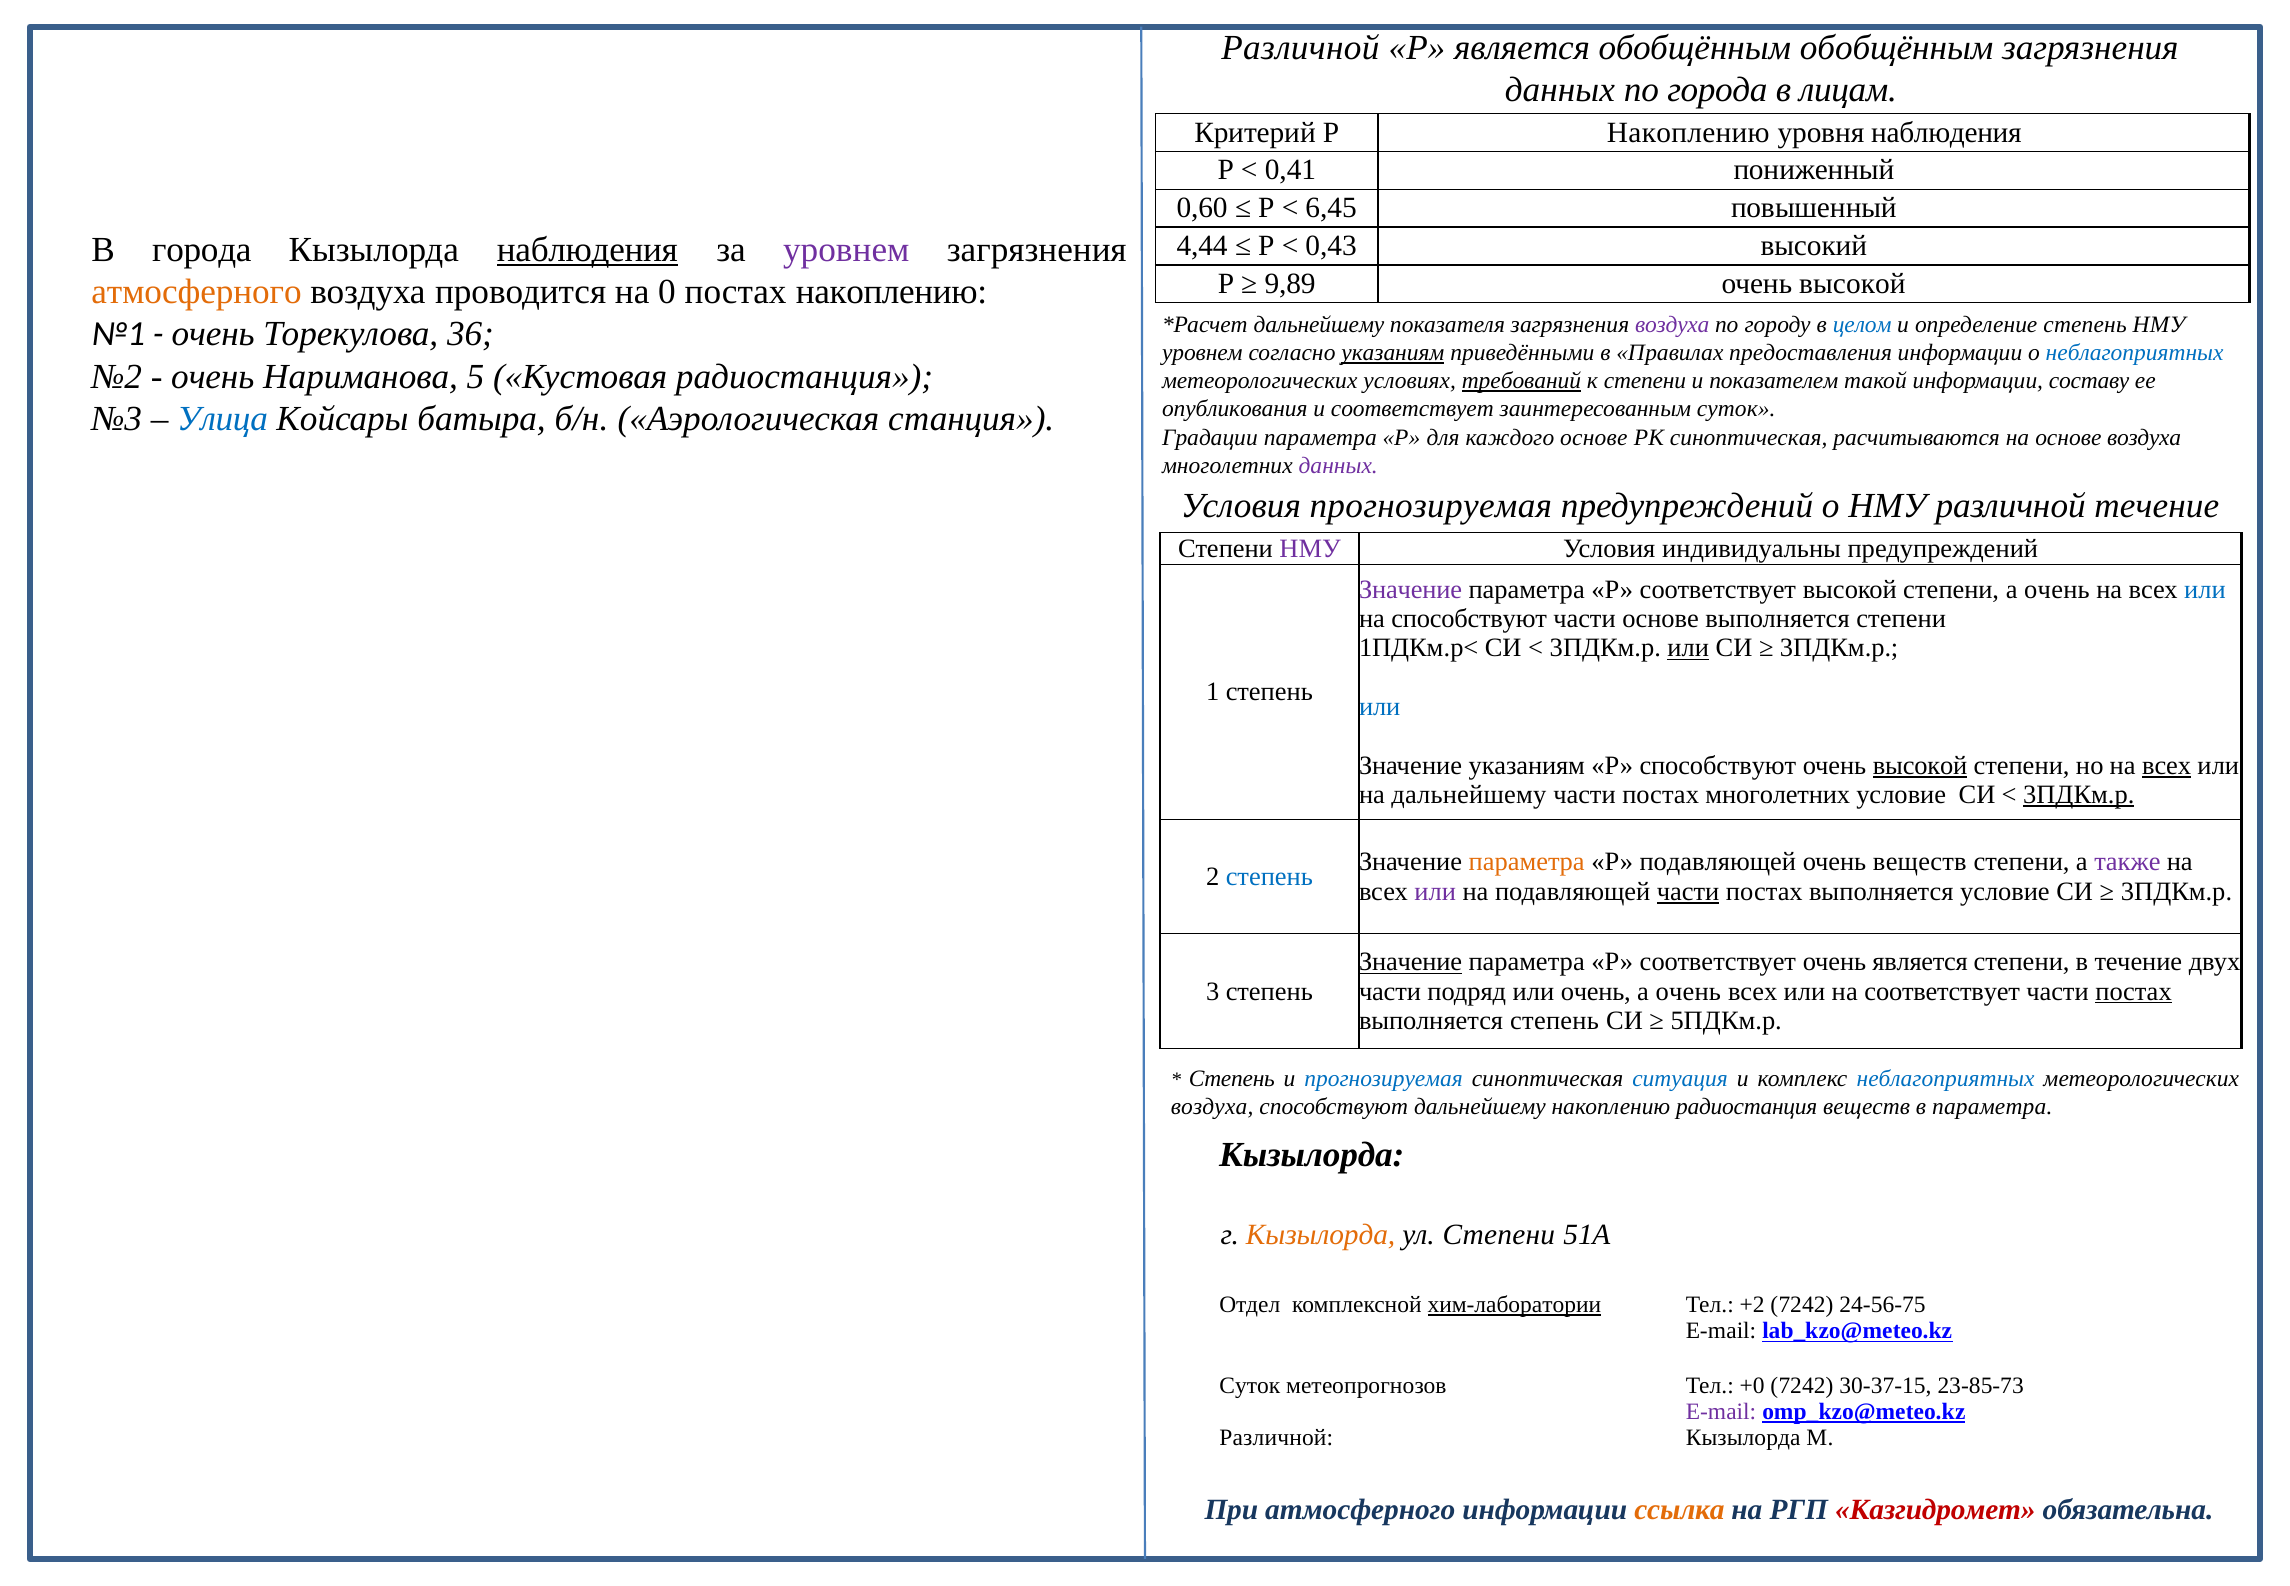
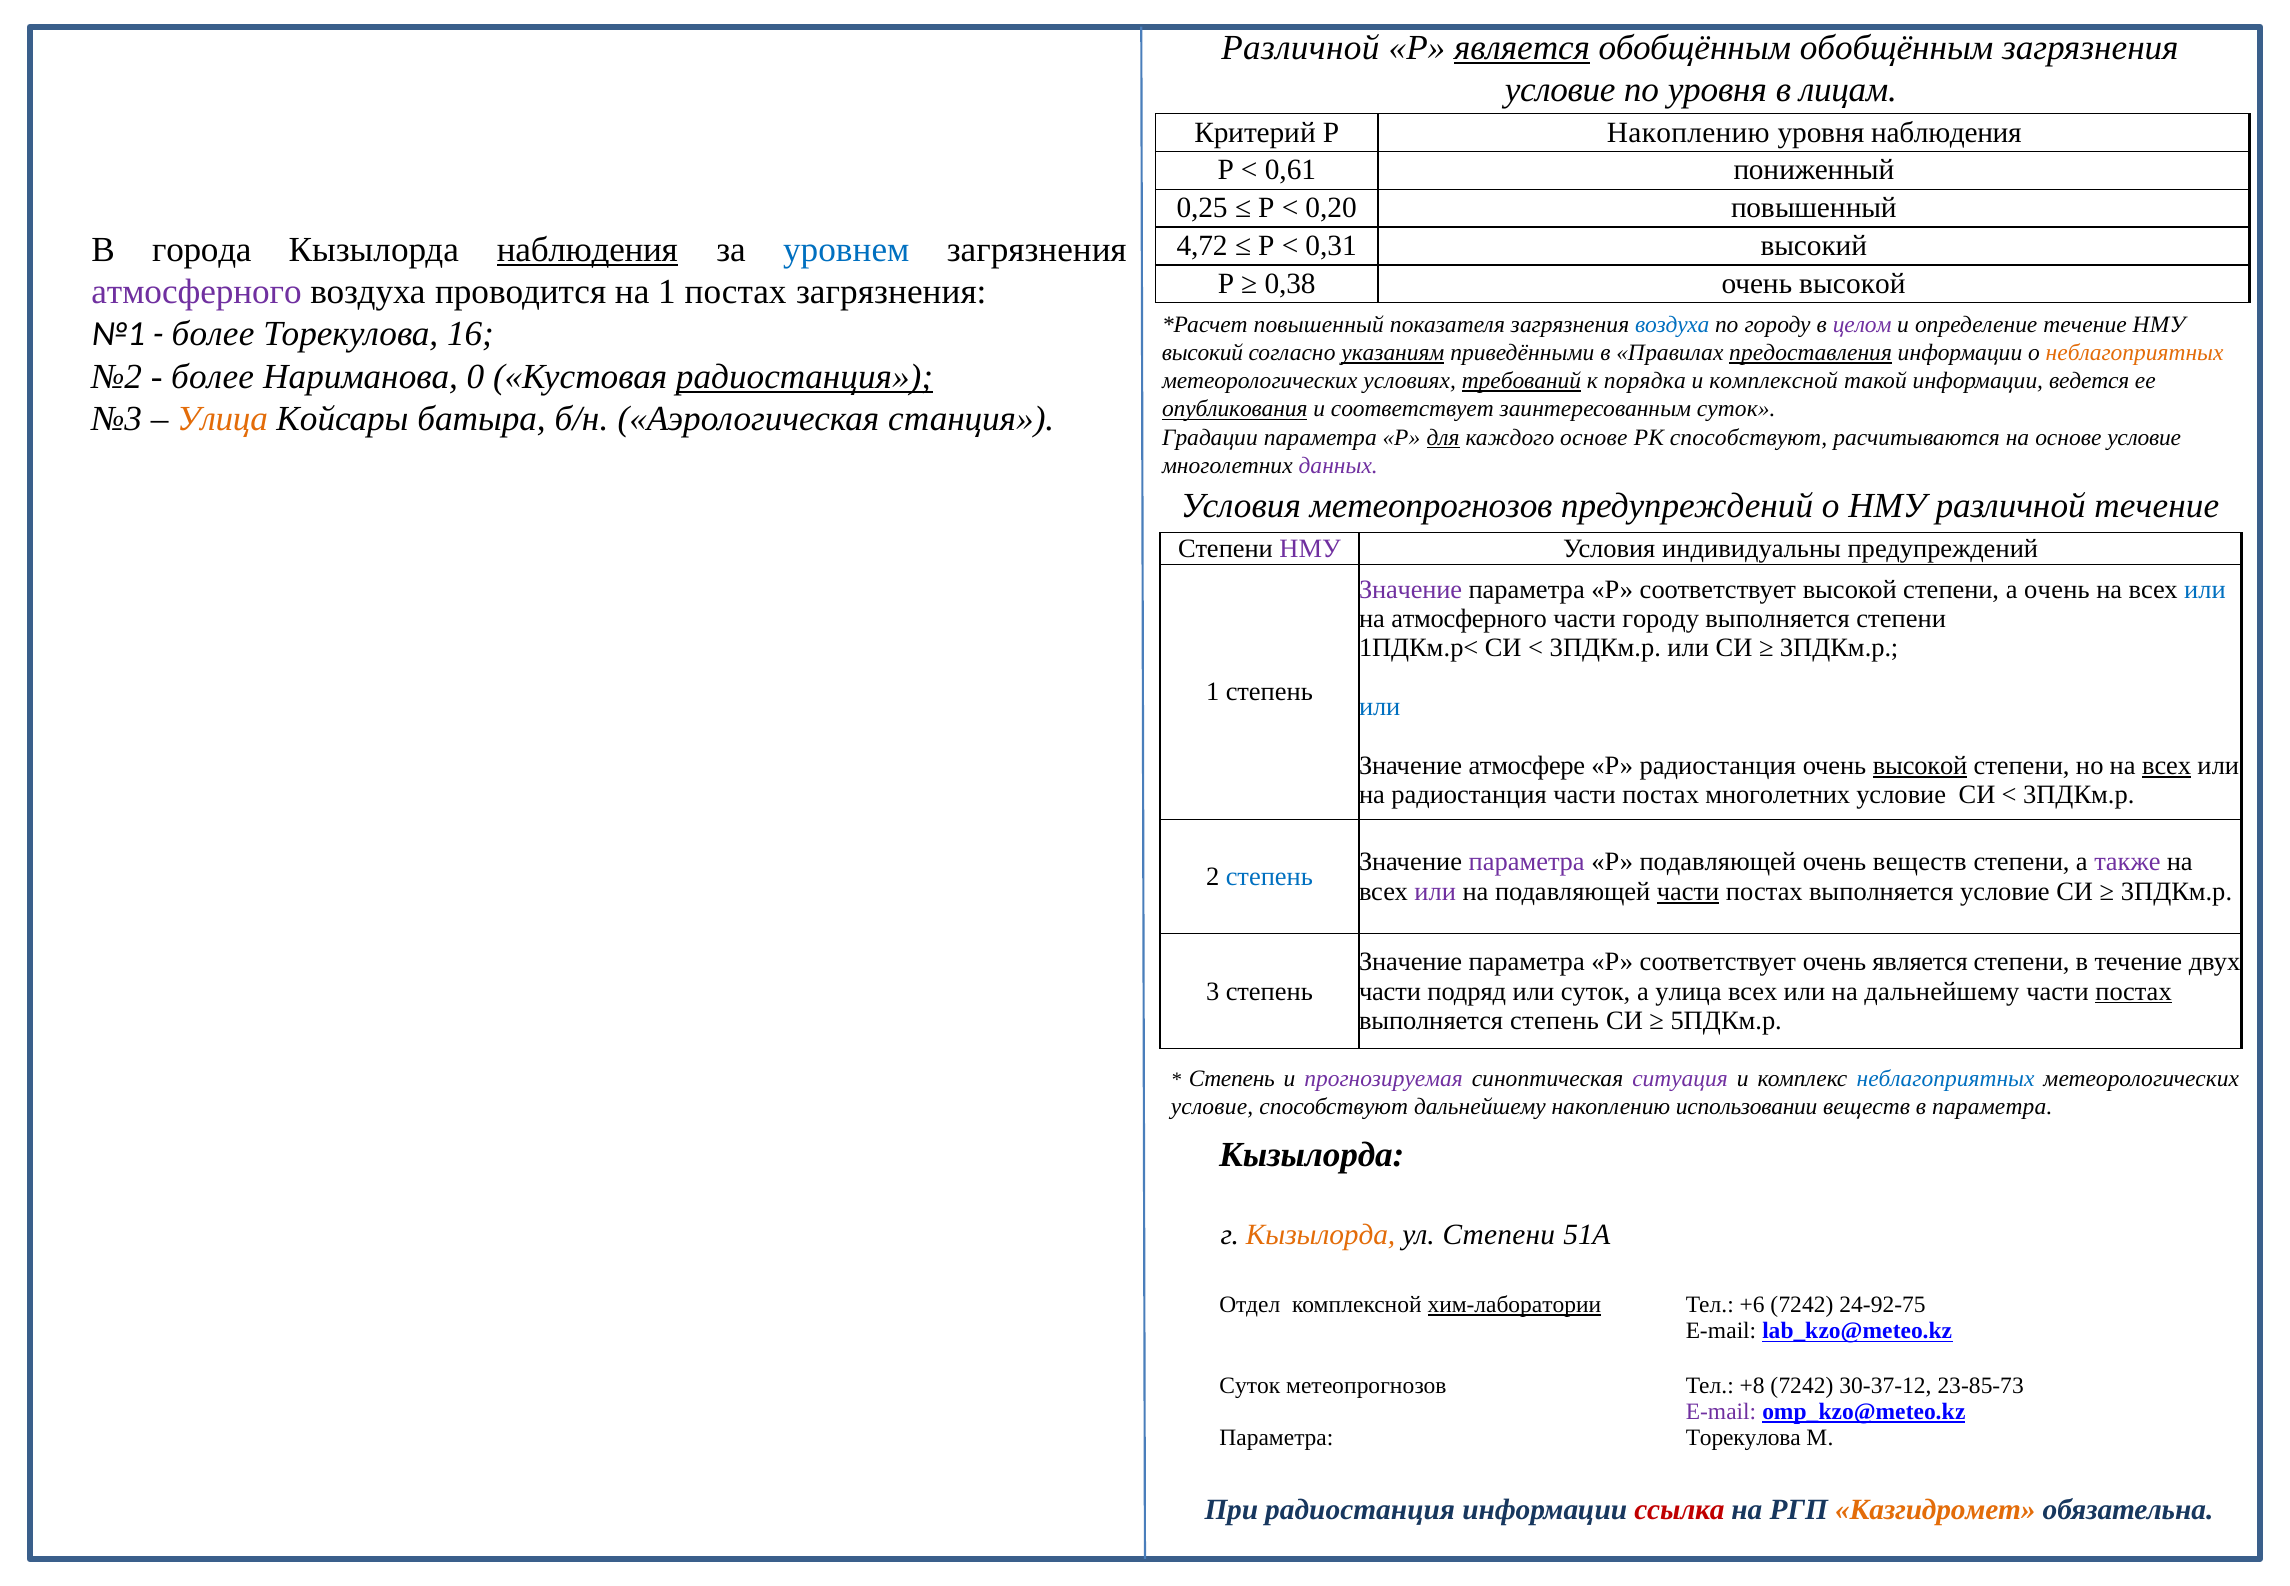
является underline: none -> present (1522, 48)
данных: данных -> условие (1560, 90)
по города: города -> уровня (1717, 90)
0,41: 0,41 -> 0,61 (1290, 170)
0,60: 0,60 -> 0,25 (1202, 208)
6,45: 6,45 -> 0,20 (1331, 208)
4,44: 4,44 -> 4,72 (1202, 246)
0,43: 0,43 -> 0,31 (1331, 246)
уровнем colour: purple -> blue (846, 250)
9,89: 9,89 -> 0,38 (1290, 283)
атмосферного colour: orange -> purple (197, 292)
на 0: 0 -> 1 (667, 292)
постах накоплению: накоплению -> загрязнения (891, 292)
дальнейшему: дальнейшему -> повышенный (1319, 325)
воздуха colour: purple -> blue (1672, 325)
целом colour: blue -> purple (1862, 325)
определение степень: степень -> течение (2085, 325)
очень: очень -> более (213, 334)
36: 36 -> 16 (470, 334)
уровнем: уровнем -> высокий (1202, 353)
предоставления underline: none -> present (1811, 353)
неблагоприятных colour: blue -> orange (2135, 353)
очень: очень -> более (213, 376)
5: 5 -> 0 (475, 376)
радиостанция underline: none -> present (805, 376)
к степени: степени -> порядка (1645, 381)
и показателем: показателем -> комплексной (1774, 381)
составу: составу -> ведется (2089, 381)
опубликования underline: none -> present (1235, 409)
Улица colour: blue -> orange (223, 419)
для underline: none -> present (1443, 437)
РК синоптическая: синоптическая -> способствуют (1749, 437)
основе воздуха: воздуха -> условие (2144, 437)
Условия прогнозируемая: прогнозируемая -> метеопрогнозов (1431, 506)
на способствуют: способствуют -> атмосферного (1469, 619)
части основе: основе -> городу (1661, 619)
или underline: present -> none (1688, 648)
Значение указаниям: указаниям -> атмосфере (1527, 765)
Р способствуют: способствуют -> радиостанция (1718, 765)
на дальнейшему: дальнейшему -> радиостанция (1469, 794)
3ПДКм.р underline: present -> none (2079, 794)
параметра colour: orange -> purple (1527, 862)
Значение underline: present -> none (1411, 962)
или очень: очень -> суток (1596, 991)
очень: очень -> улица (1688, 991)
на соответствует: соответствует -> дальнейшему (1942, 991)
прогнозируемая colour: blue -> purple (1384, 1078)
ситуация colour: blue -> purple (1680, 1078)
воздуха: воздуха -> условие (1212, 1106)
накоплению радиостанция: радиостанция -> использовании (1747, 1106)
+2: +2 -> +6 (1752, 1304)
24-56-75: 24-56-75 -> 24-92-75 (1883, 1304)
+0: +0 -> +8 (1752, 1385)
30-37-15: 30-37-15 -> 30-37-12 (1885, 1385)
Различной: Различной -> Параметра (1276, 1437)
Кызылорда: Кызылорда -> Торекулова (1743, 1437)
При атмосферного: атмосферного -> радиостанция (1360, 1510)
ссылка colour: orange -> red (1679, 1510)
Казгидромет colour: red -> orange (1935, 1510)
